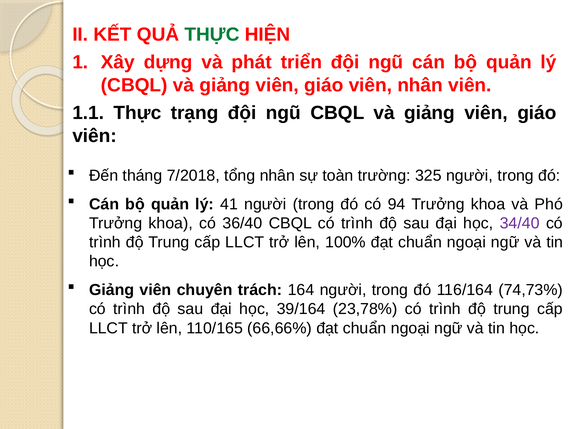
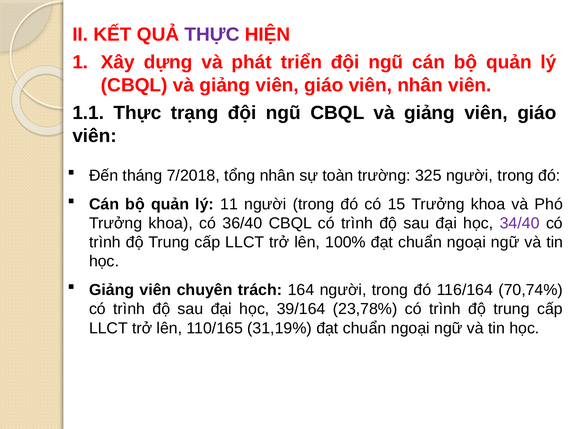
THỰC colour: green -> purple (212, 35)
41: 41 -> 11 (229, 204)
94: 94 -> 15 (397, 204)
74,73%: 74,73% -> 70,74% (531, 290)
66,66%: 66,66% -> 31,19% (280, 328)
